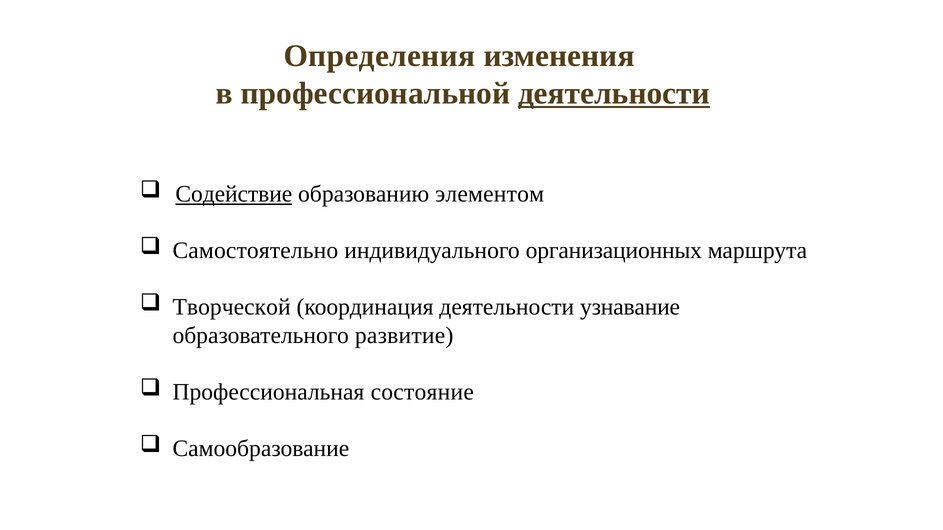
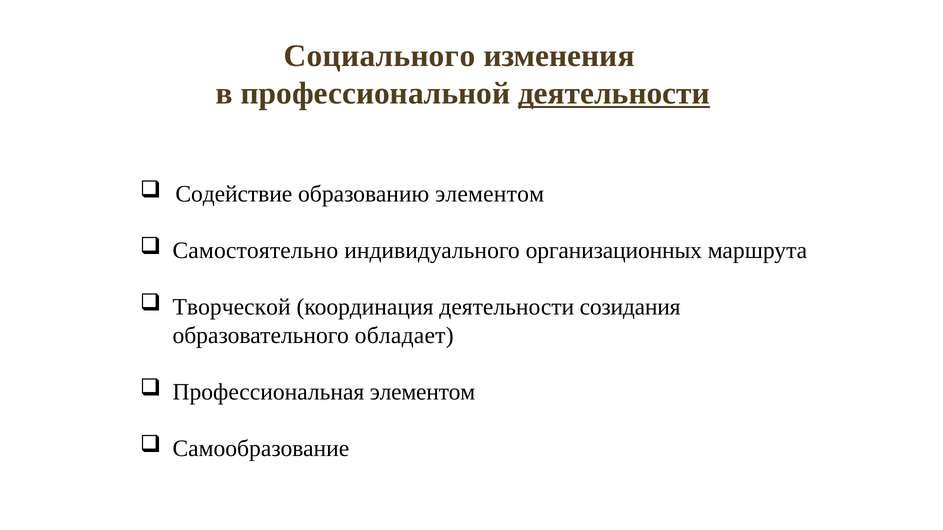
Определения: Определения -> Социального (380, 56)
Содействие underline: present -> none (234, 194)
узнавание: узнавание -> созидания (630, 307)
развитие: развитие -> обладает (404, 336)
Профессиональная состояние: состояние -> элементом (422, 392)
